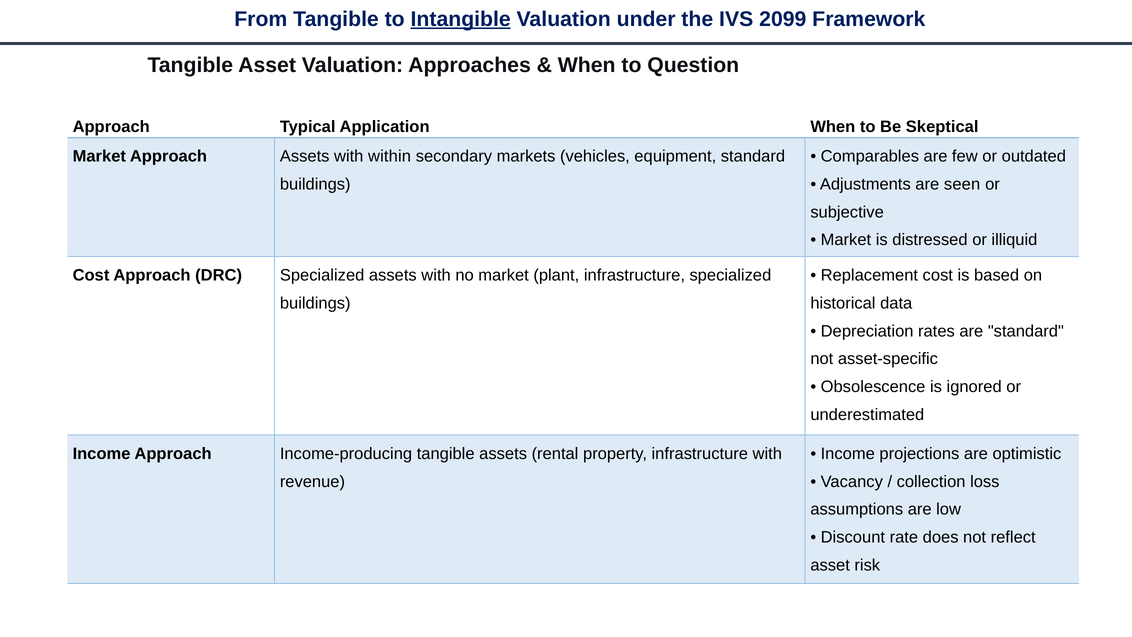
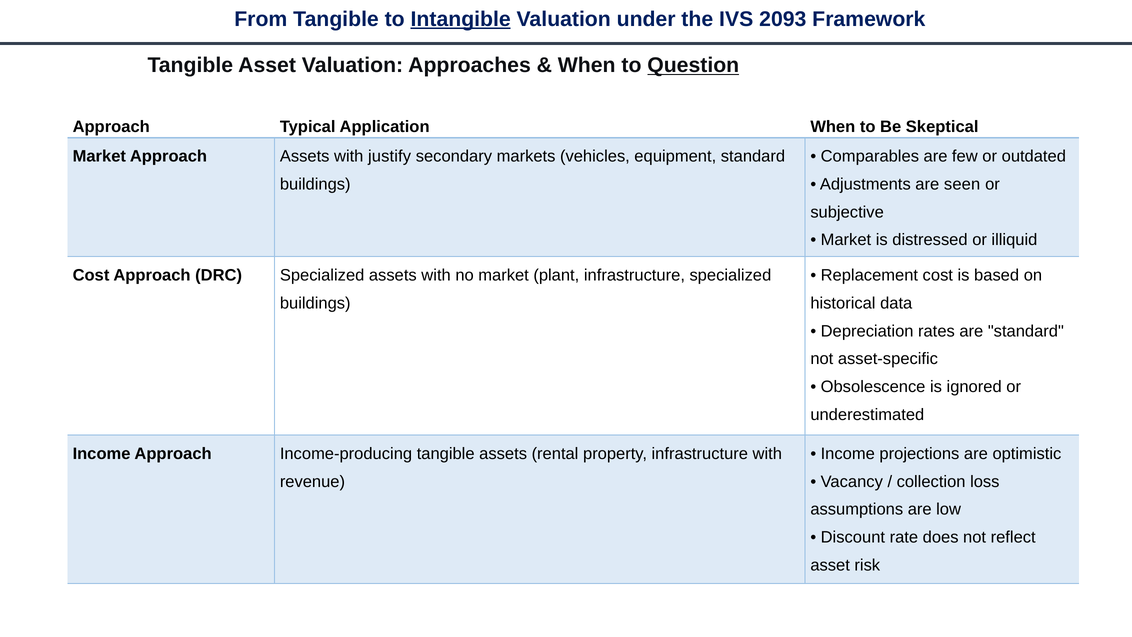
2099: 2099 -> 2093 (783, 19)
Question underline: none -> present (693, 65)
within: within -> justify (390, 156)
